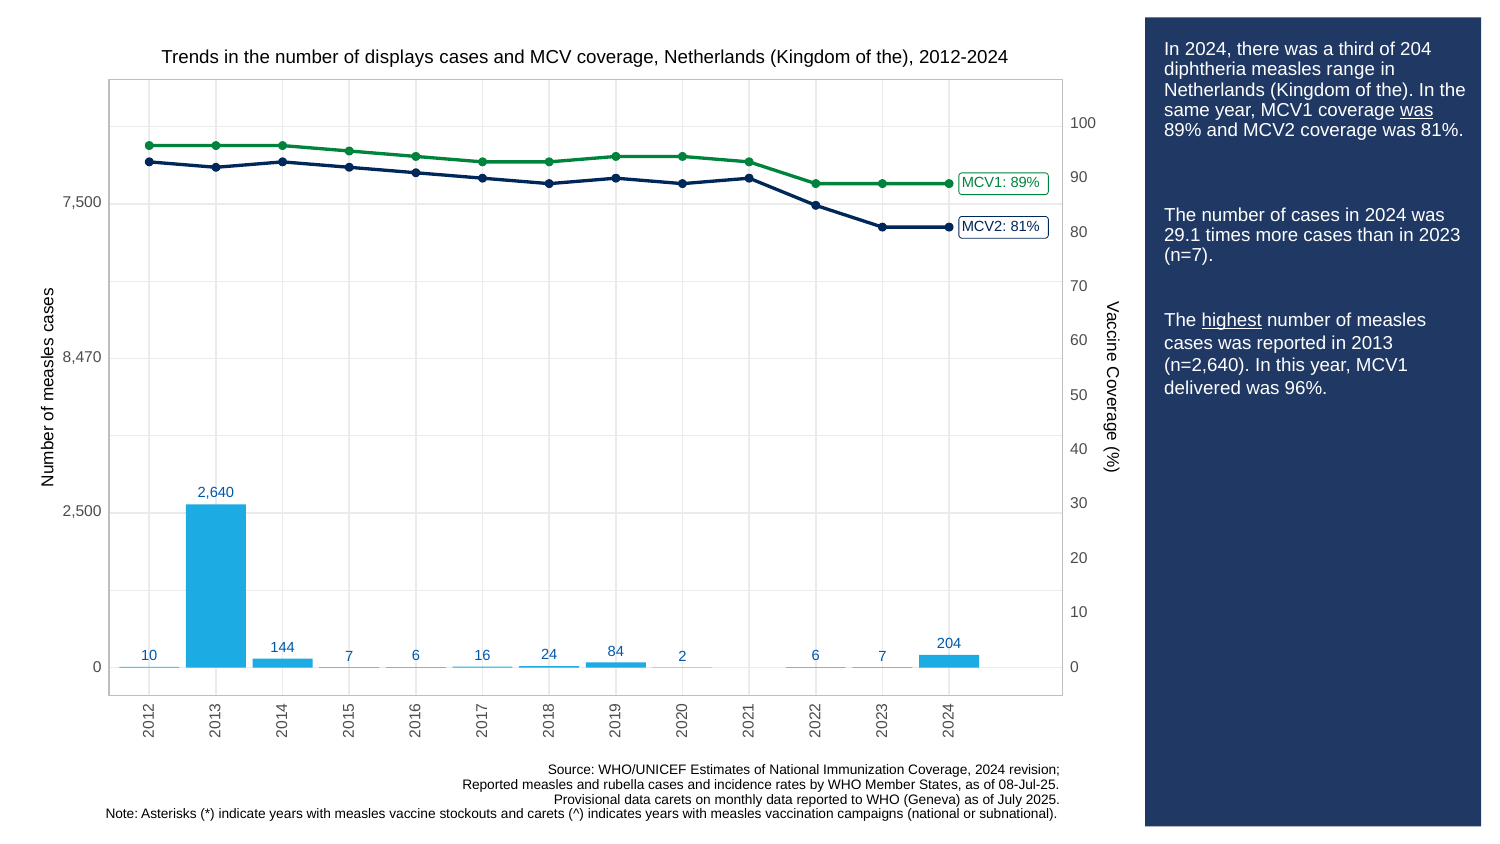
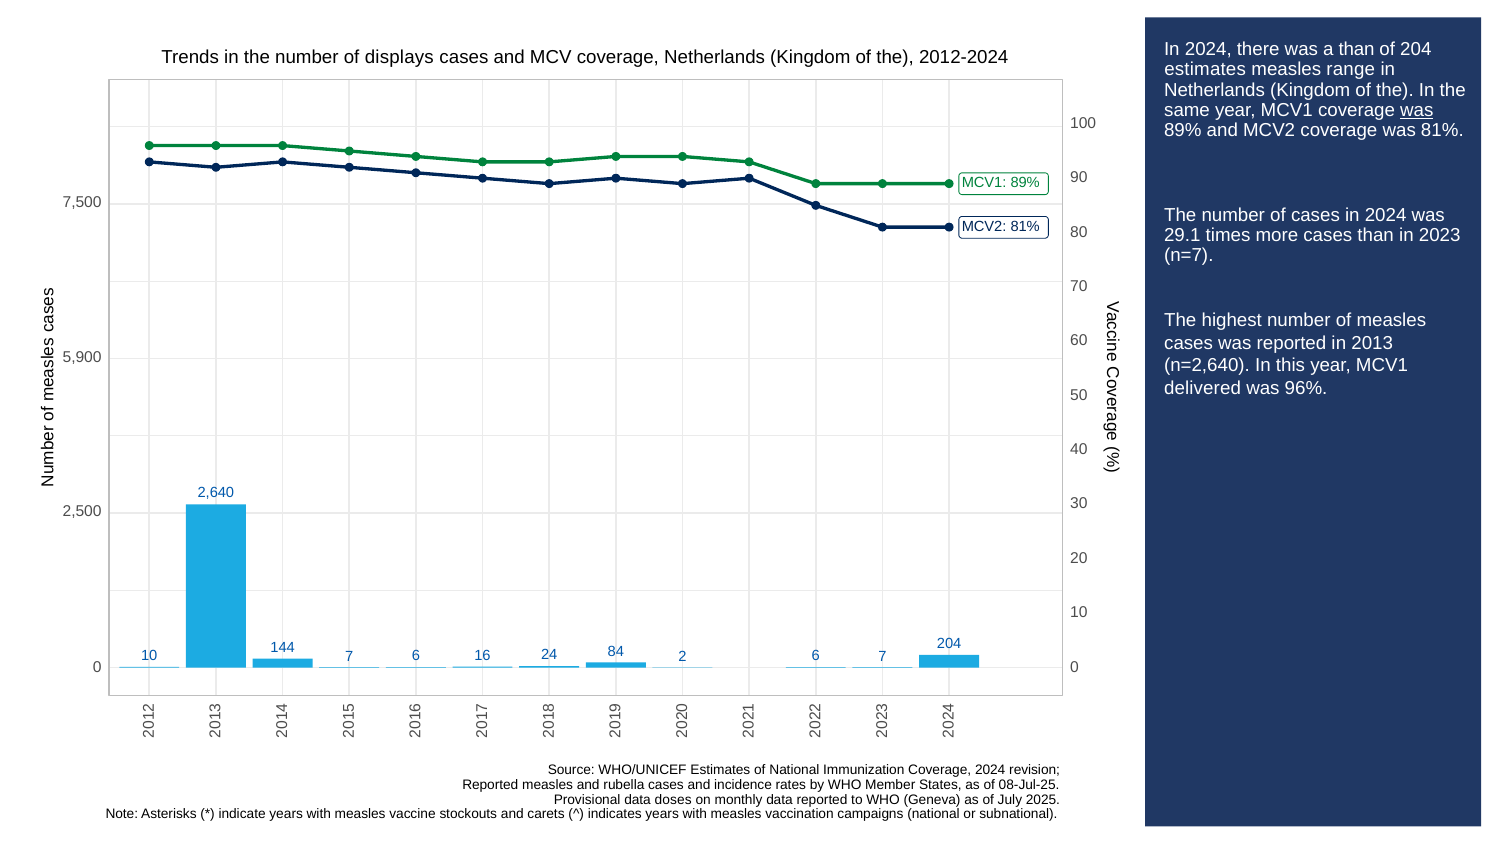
a third: third -> than (1357, 49)
diphtheria: diphtheria -> estimates (1205, 70)
highest underline: present -> none (1232, 321)
8,470: 8,470 -> 5,900 (82, 357)
data carets: carets -> doses (673, 799)
